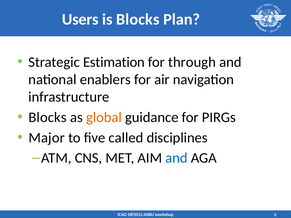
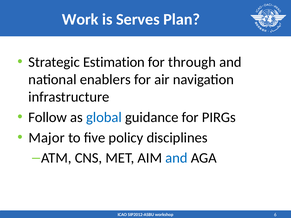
Users: Users -> Work (80, 19)
is Blocks: Blocks -> Serves (138, 19)
Blocks: Blocks -> Follow (48, 117)
global colour: orange -> blue (104, 117)
called: called -> policy (126, 138)
